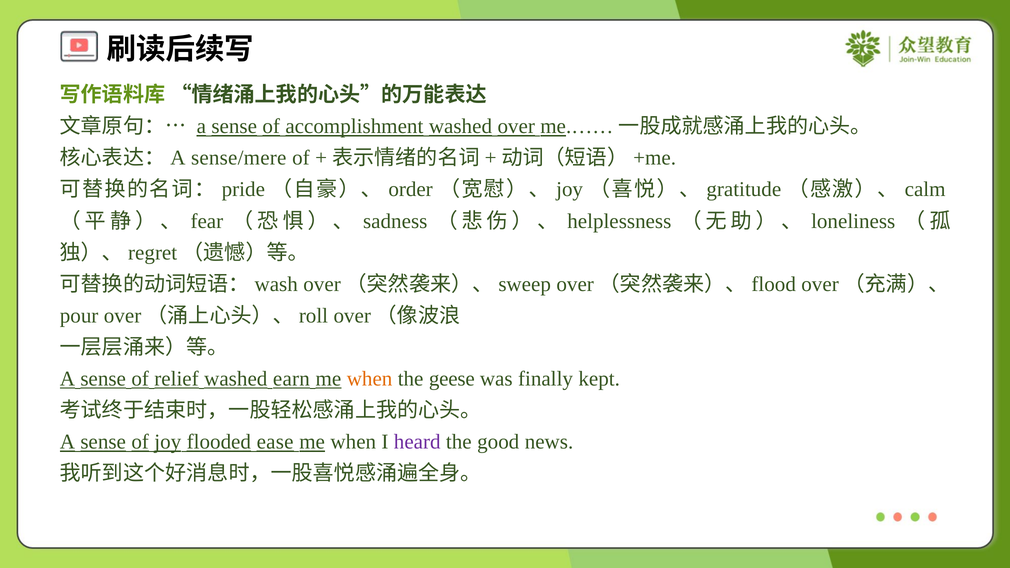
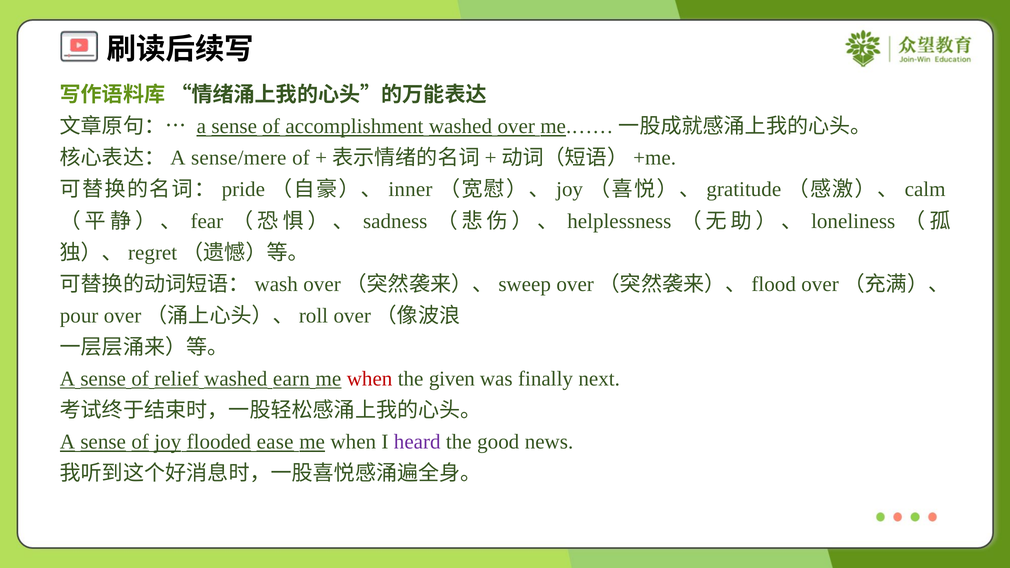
order: order -> inner (410, 190)
when colour: orange -> red (370, 379)
geese: geese -> given (452, 379)
kept: kept -> next (599, 379)
